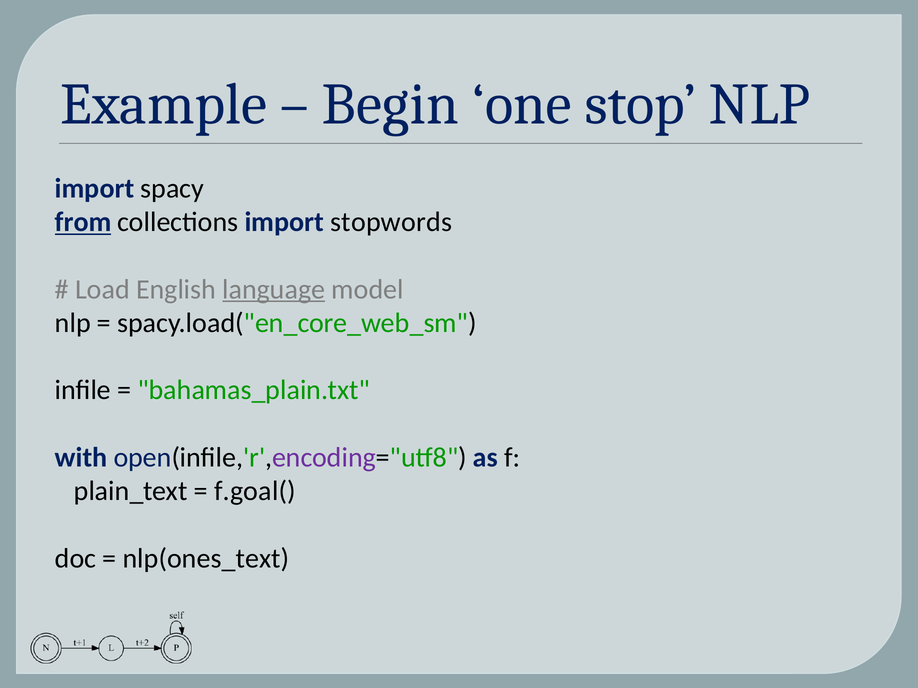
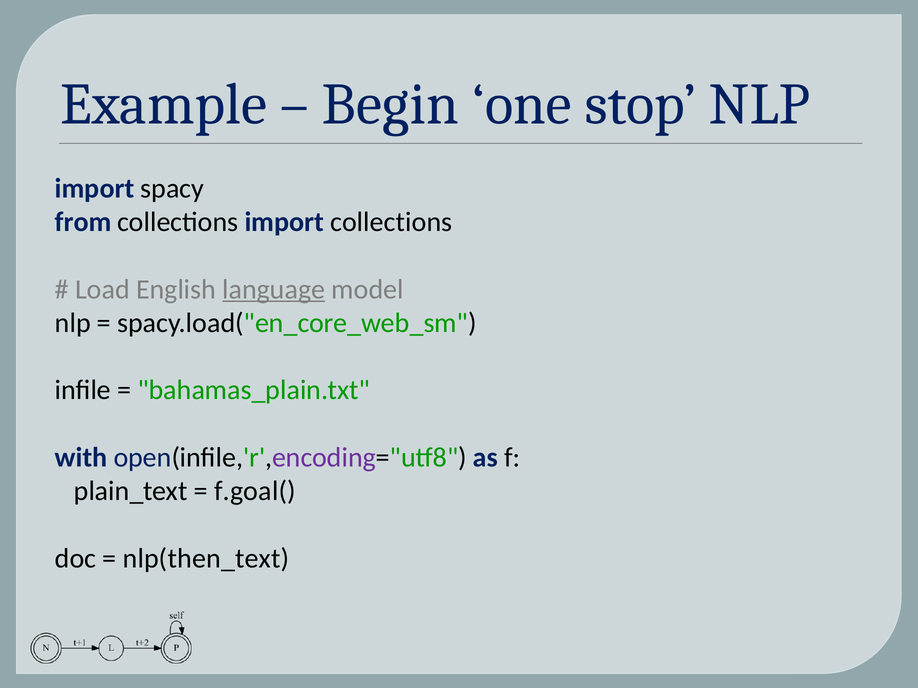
from underline: present -> none (83, 222)
import stopwords: stopwords -> collections (391, 222)
nlp(ones_text: nlp(ones_text -> nlp(then_text (206, 559)
